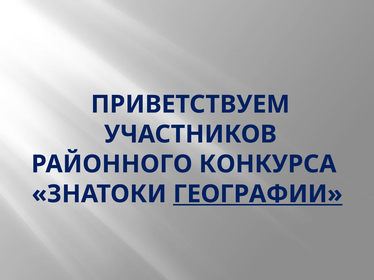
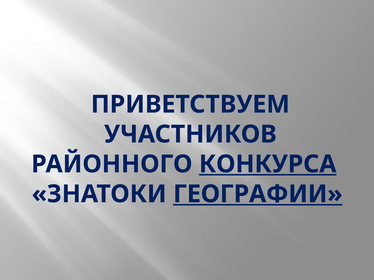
КОНКУРСА underline: none -> present (268, 164)
